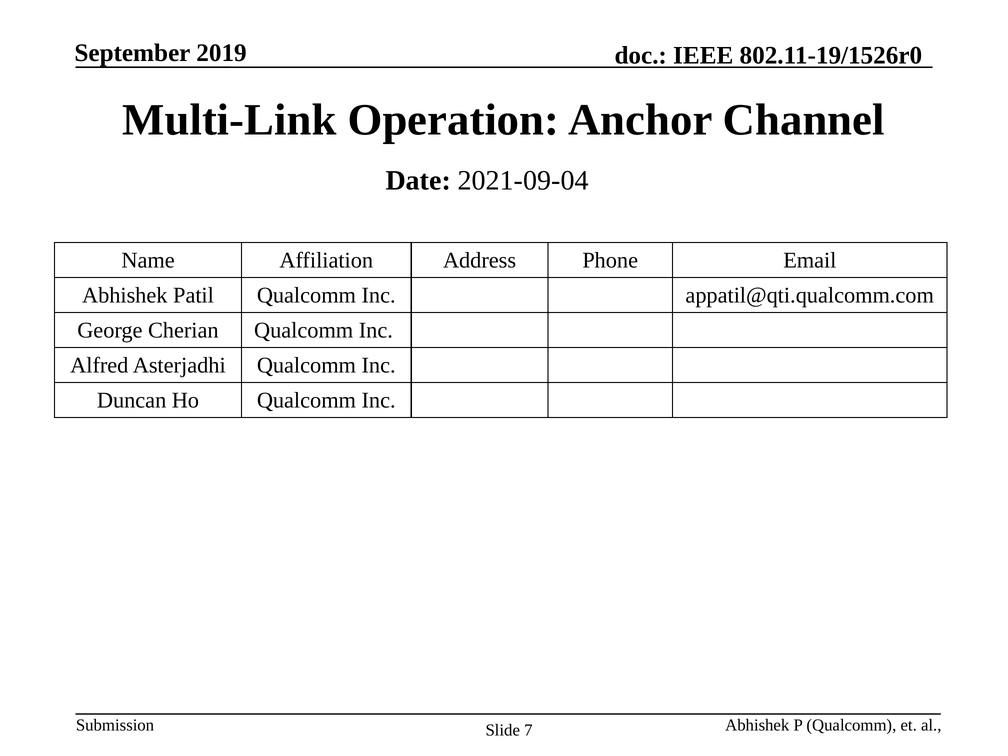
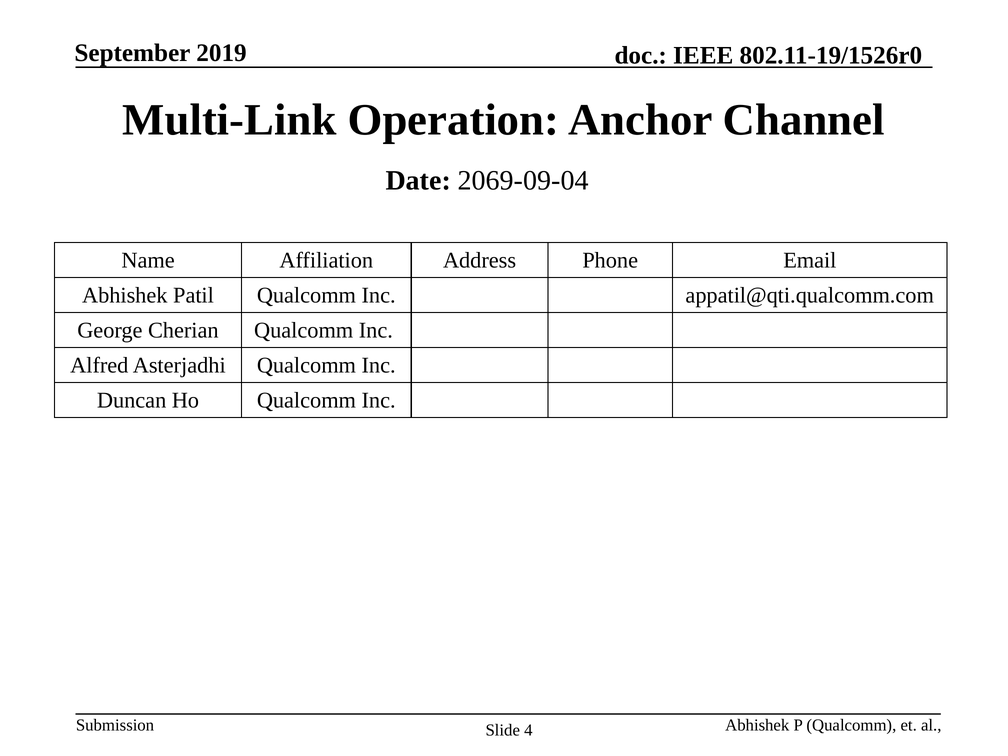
2021-09-04: 2021-09-04 -> 2069-09-04 (523, 181)
7: 7 -> 4 (528, 730)
